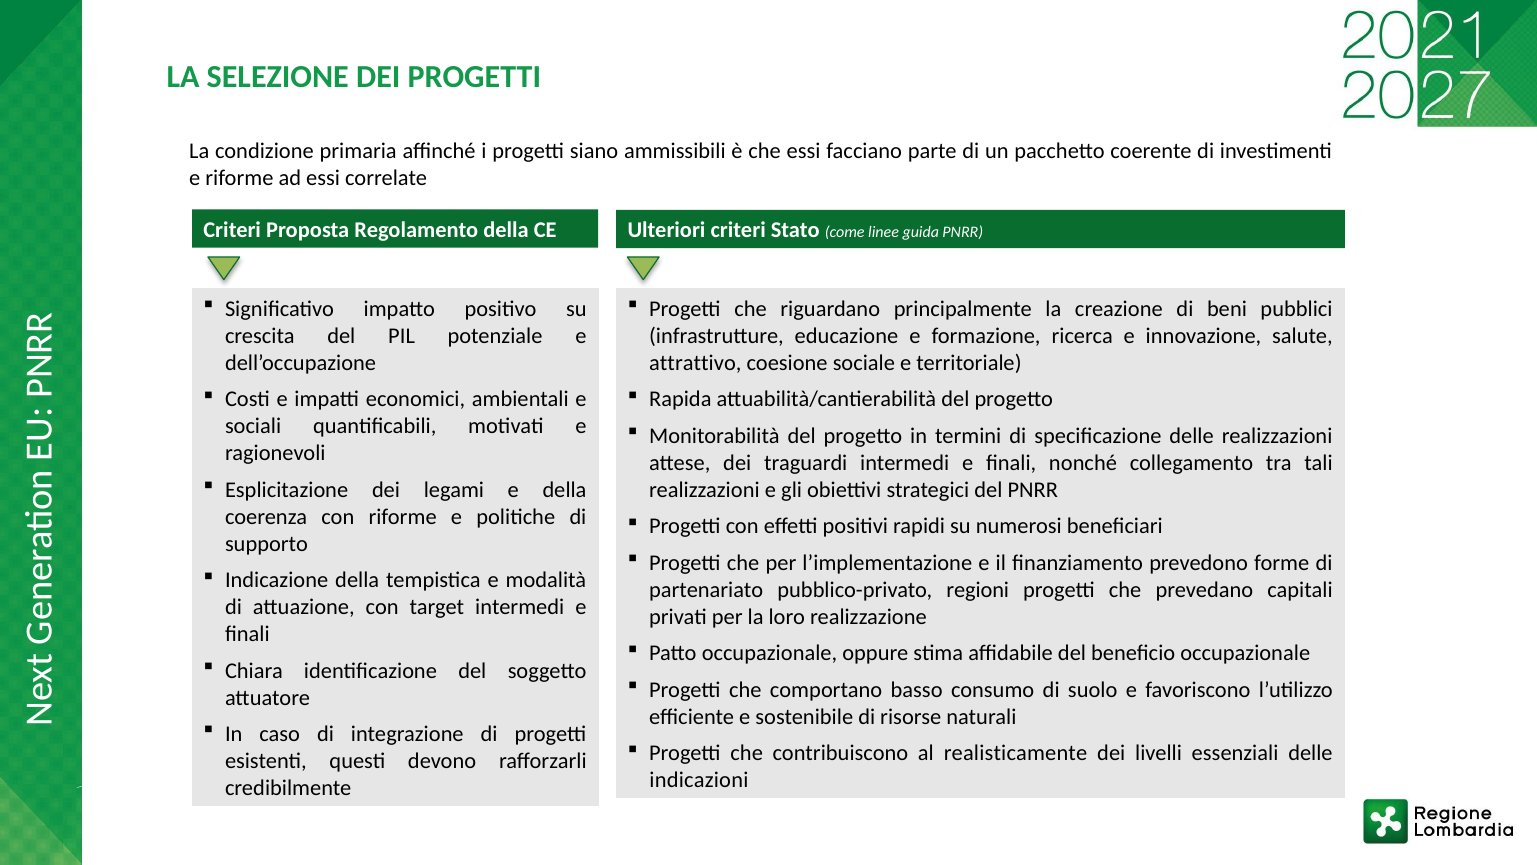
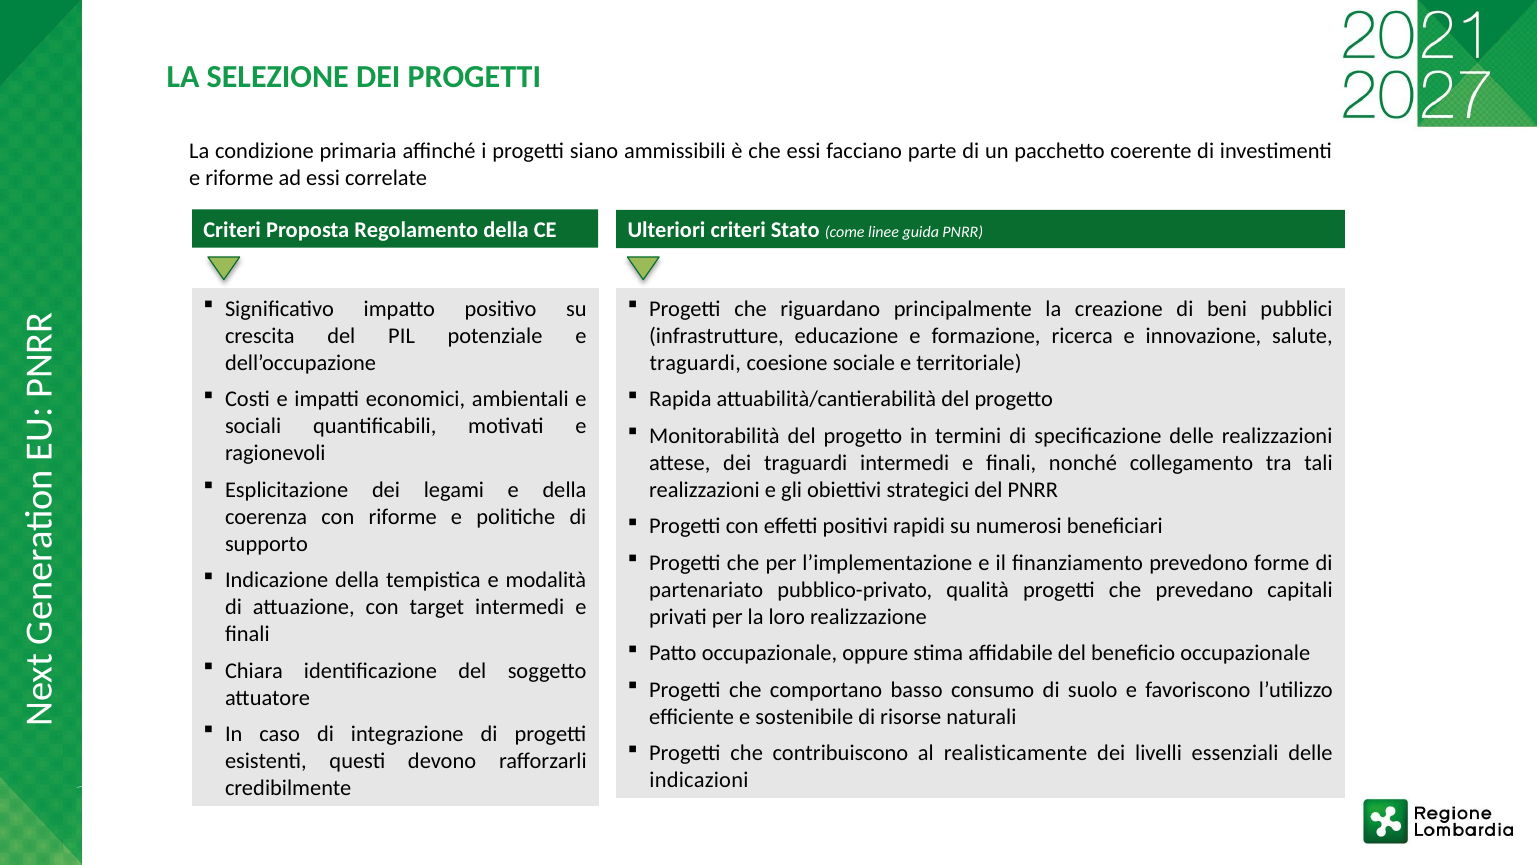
attrattivo: attrattivo -> traguardi (695, 363)
regioni: regioni -> qualità (978, 590)
